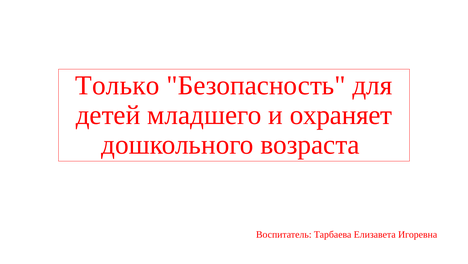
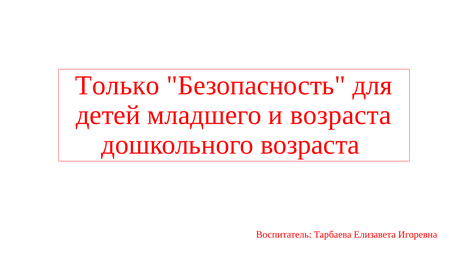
и охраняет: охраняет -> возраста (341, 115)
